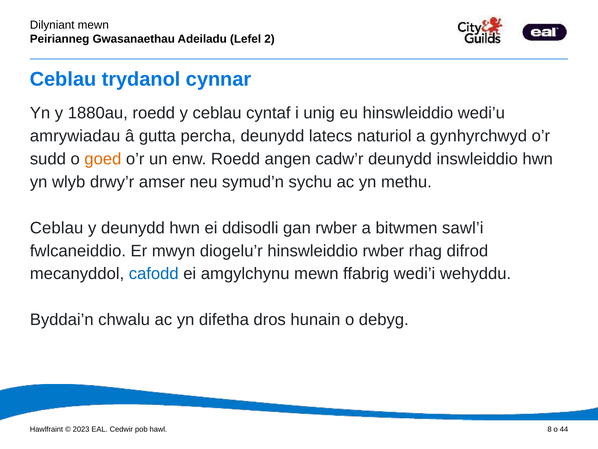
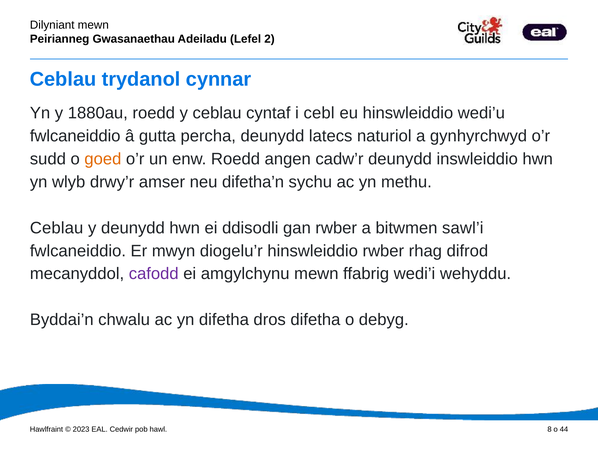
unig: unig -> cebl (319, 113)
amrywiadau: amrywiadau -> fwlcaneiddio (75, 136)
symud’n: symud’n -> difetha’n (253, 182)
cafodd colour: blue -> purple (154, 274)
dros hunain: hunain -> difetha (315, 319)
